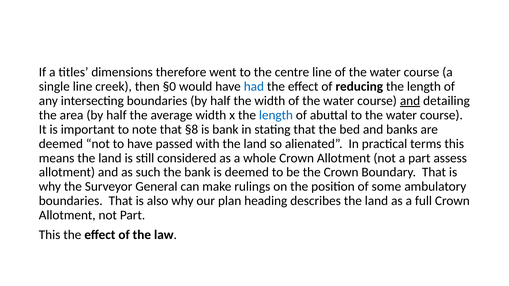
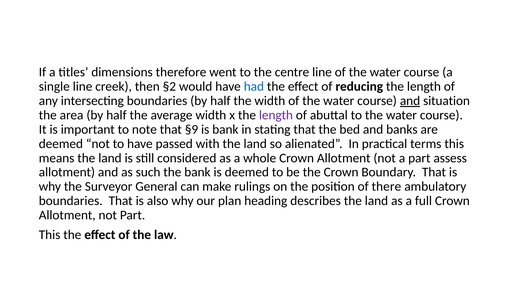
§0: §0 -> §2 (169, 87)
detailing: detailing -> situation (447, 101)
length colour: blue -> purple (276, 115)
§8: §8 -> §9 (191, 130)
some: some -> there (386, 187)
